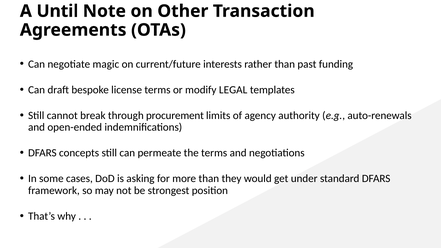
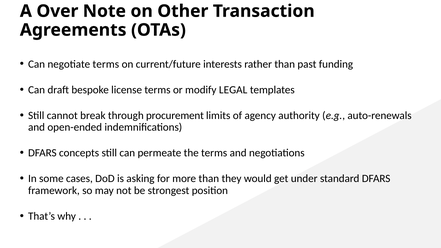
Until: Until -> Over (57, 11)
negotiate magic: magic -> terms (106, 64)
